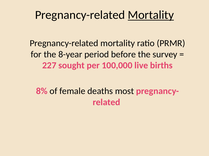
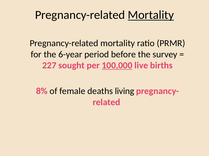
8-year: 8-year -> 6-year (70, 55)
100,000 underline: none -> present (117, 66)
most: most -> living (125, 92)
